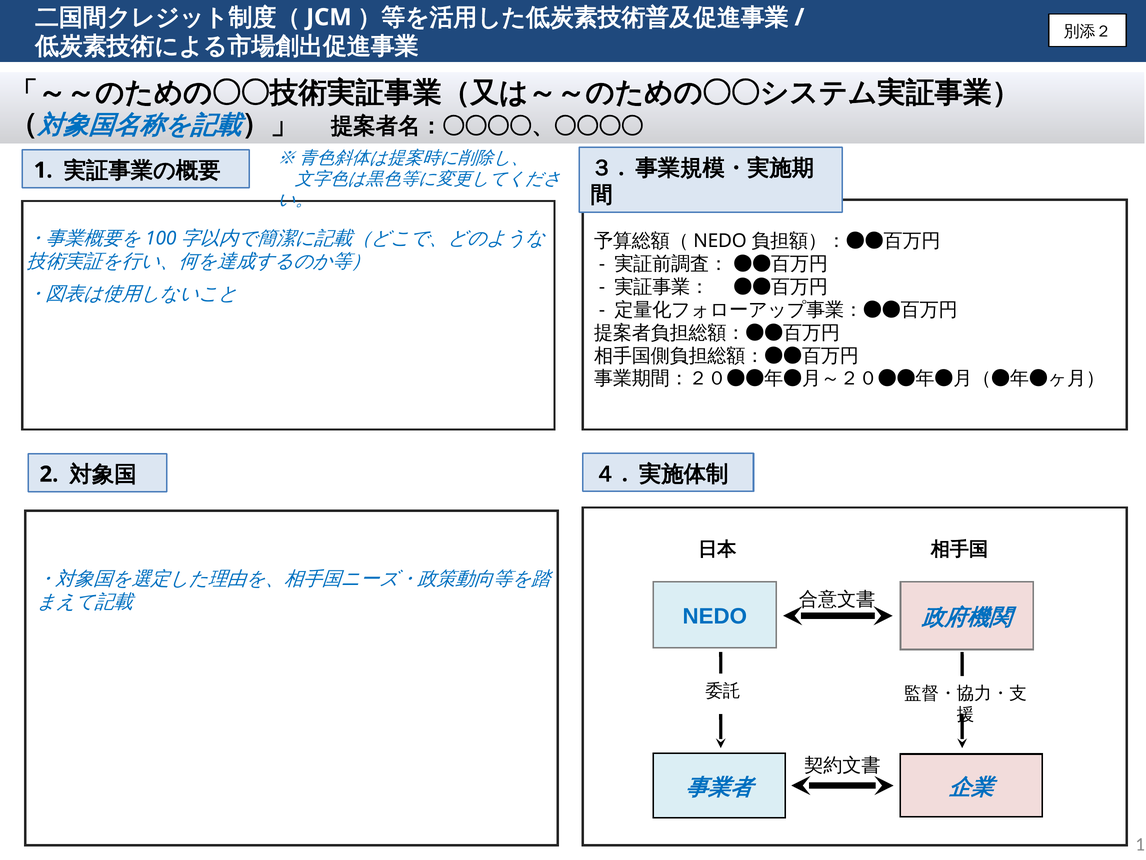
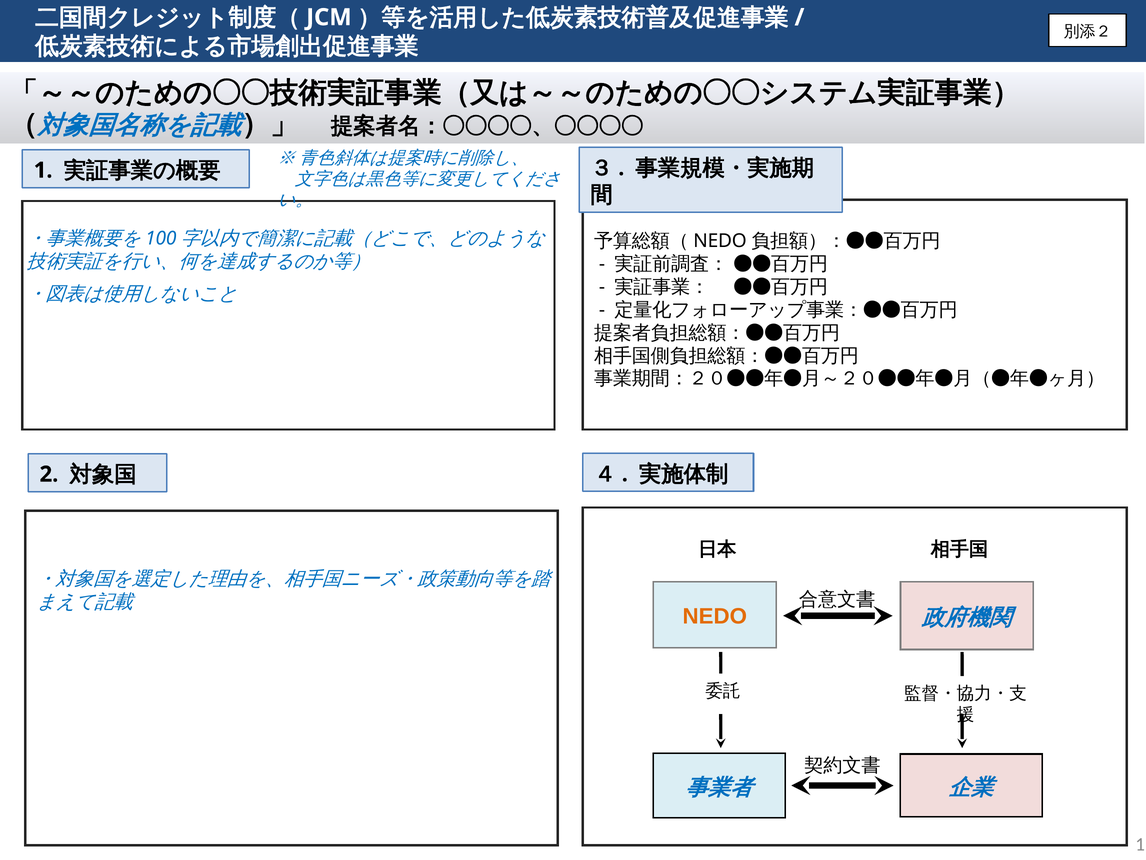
NEDO colour: blue -> orange (715, 616)
